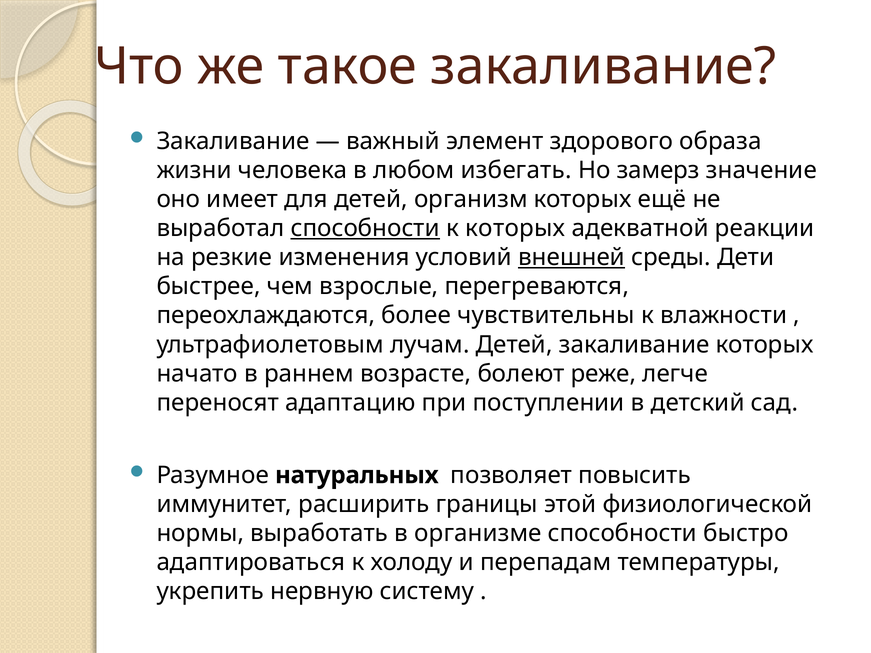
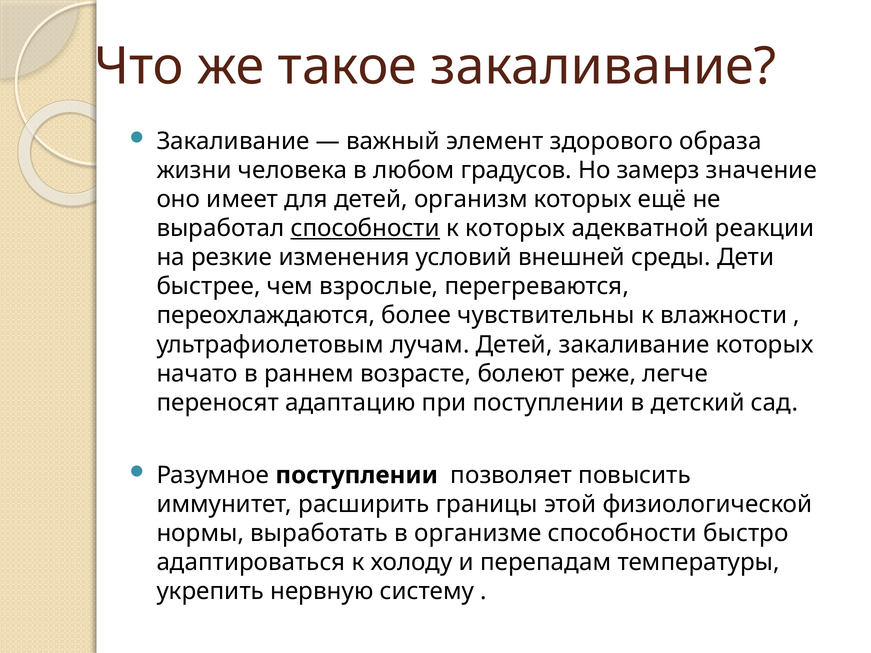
избегать: избегать -> градусов (516, 170)
внешней underline: present -> none (572, 258)
Разумное натуральных: натуральных -> поступлении (357, 475)
